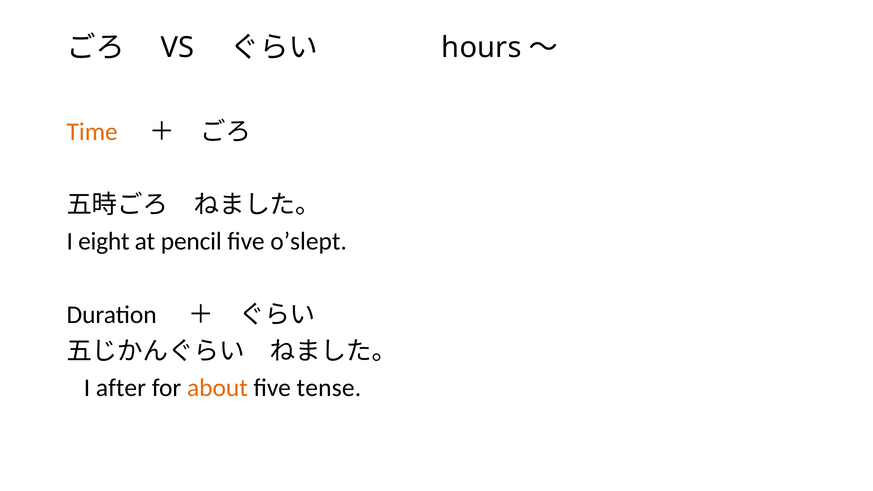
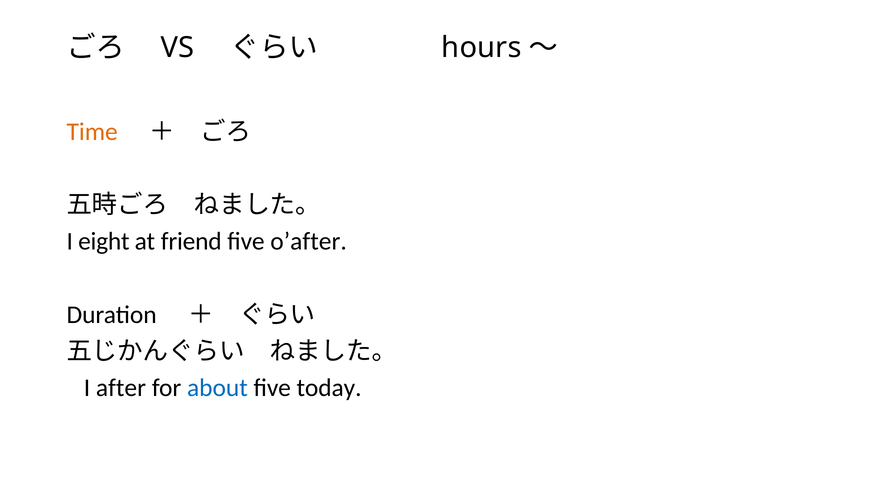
pencil: pencil -> friend (191, 242)
o’slept: o’slept -> o’after (309, 242)
about colour: orange -> blue (217, 388)
tense: tense -> today (329, 388)
